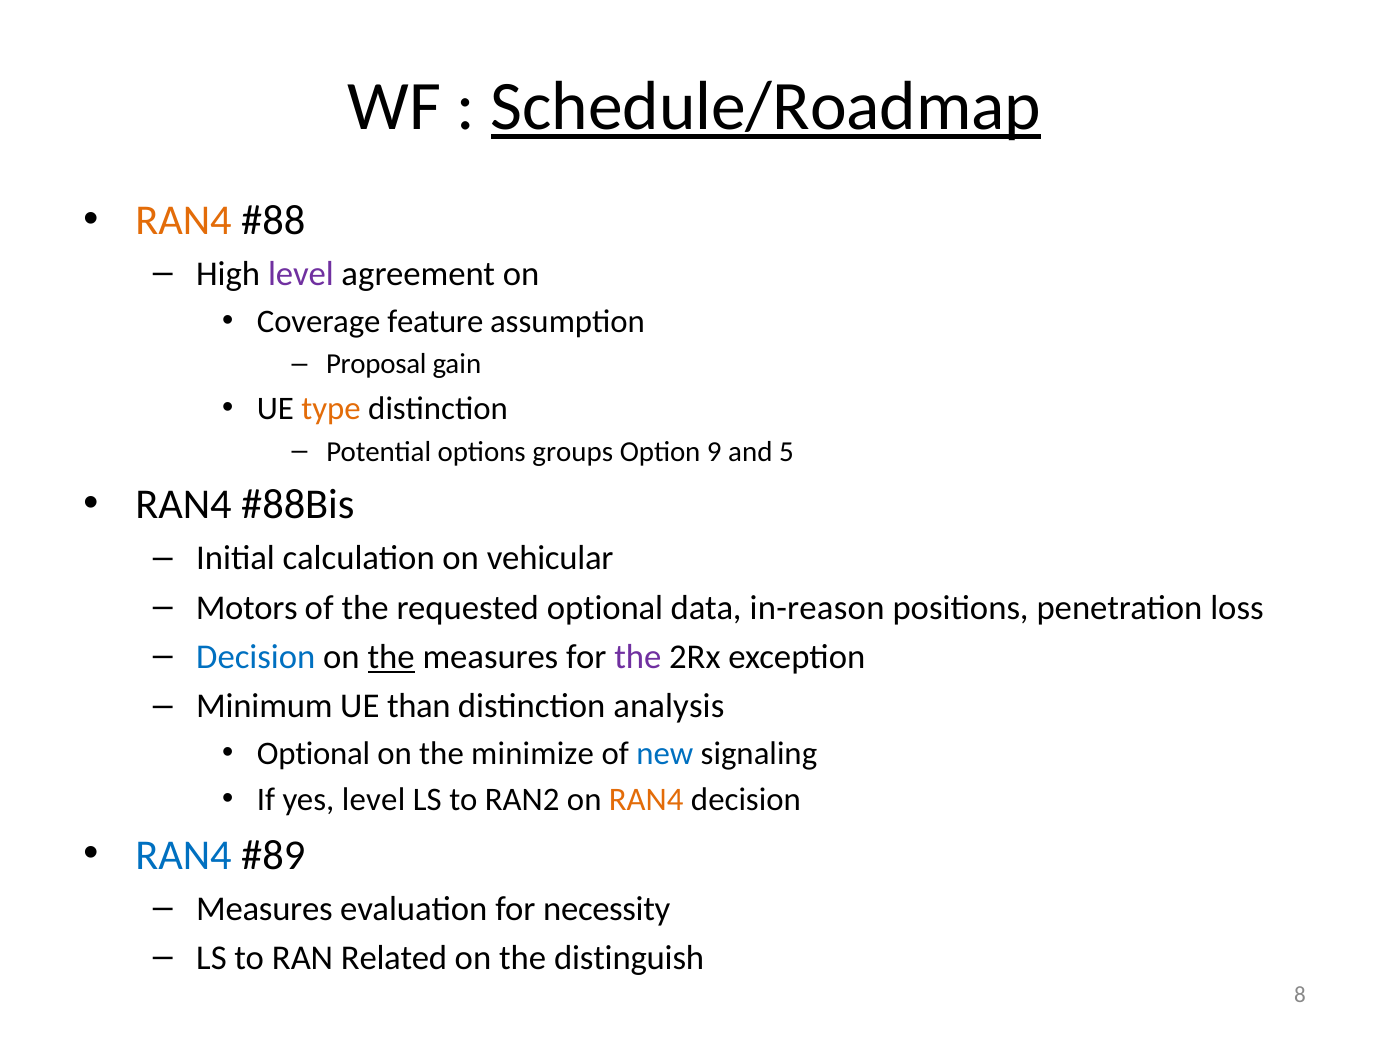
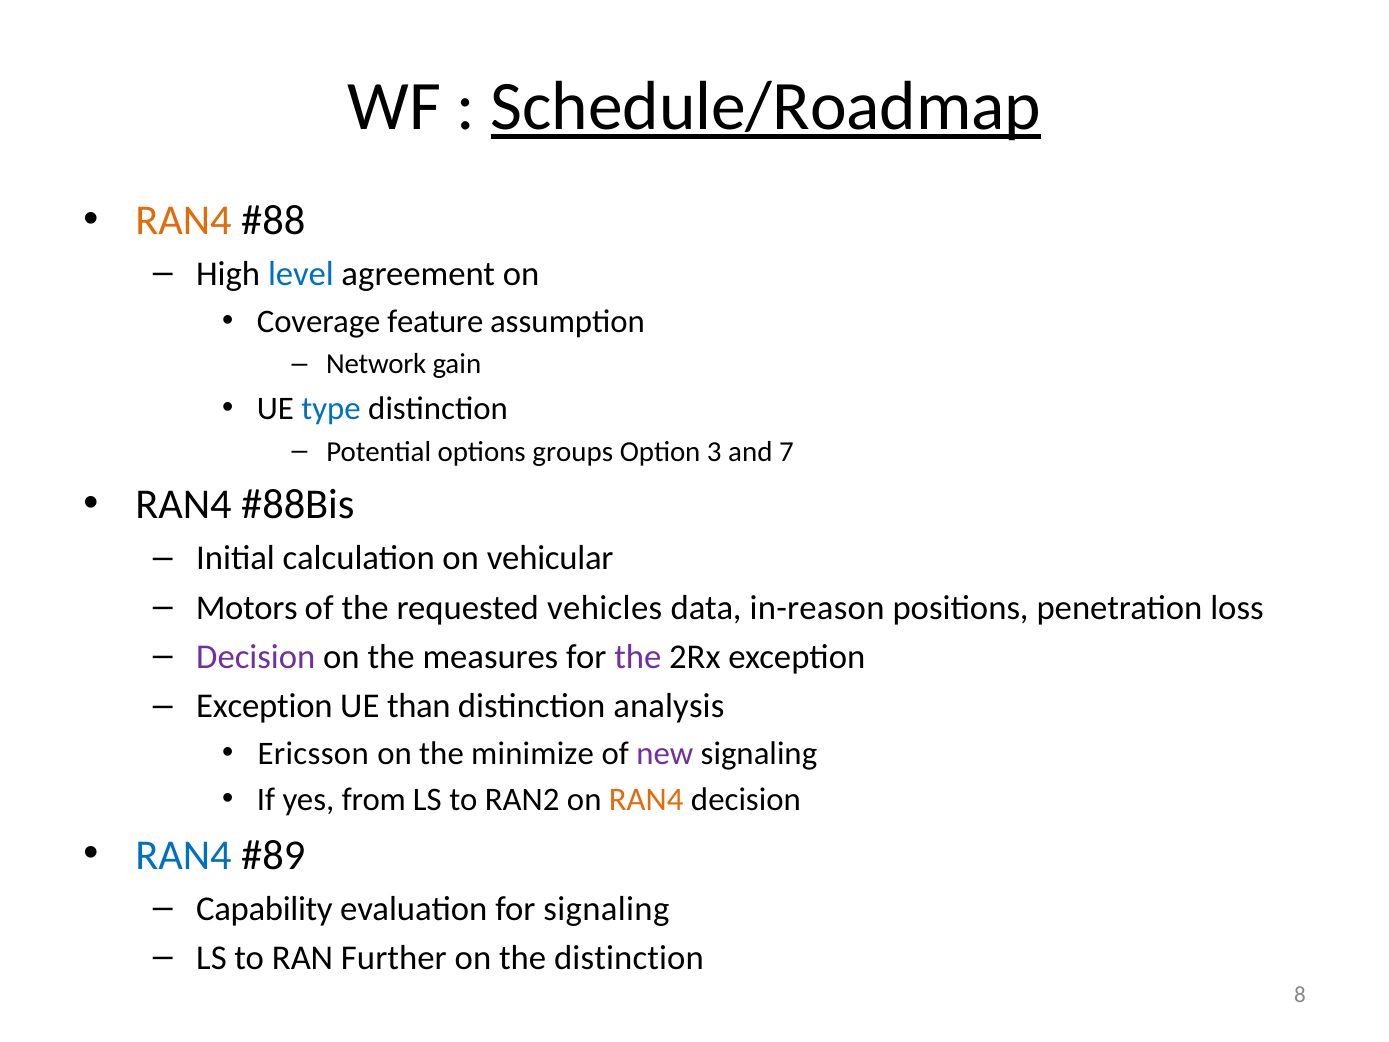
level colour: purple -> blue (301, 274)
Proposal: Proposal -> Network (376, 364)
type colour: orange -> blue (331, 409)
9: 9 -> 3 (714, 452)
5: 5 -> 7 (786, 452)
requested optional: optional -> vehicles (605, 607)
Decision colour: blue -> purple (256, 657)
the underline: present -> none (391, 657)
Minimum: Minimum -> Exception (264, 706)
Optional: Optional -> Ericsson (313, 754)
new colour: blue -> purple (665, 754)
yes level: level -> from (374, 800)
Measures: Measures -> Capability (264, 908)
for necessity: necessity -> signaling (606, 908)
Related: Related -> Further (394, 958)
the distinguish: distinguish -> distinction (629, 958)
